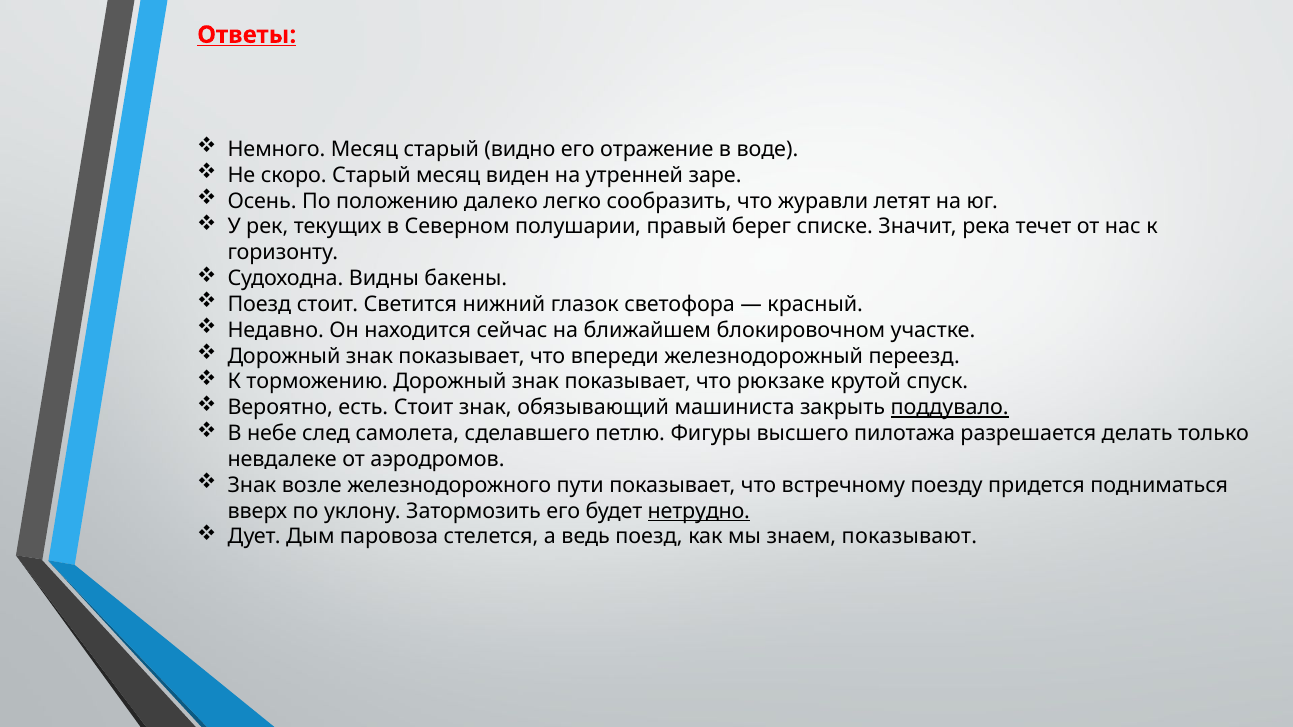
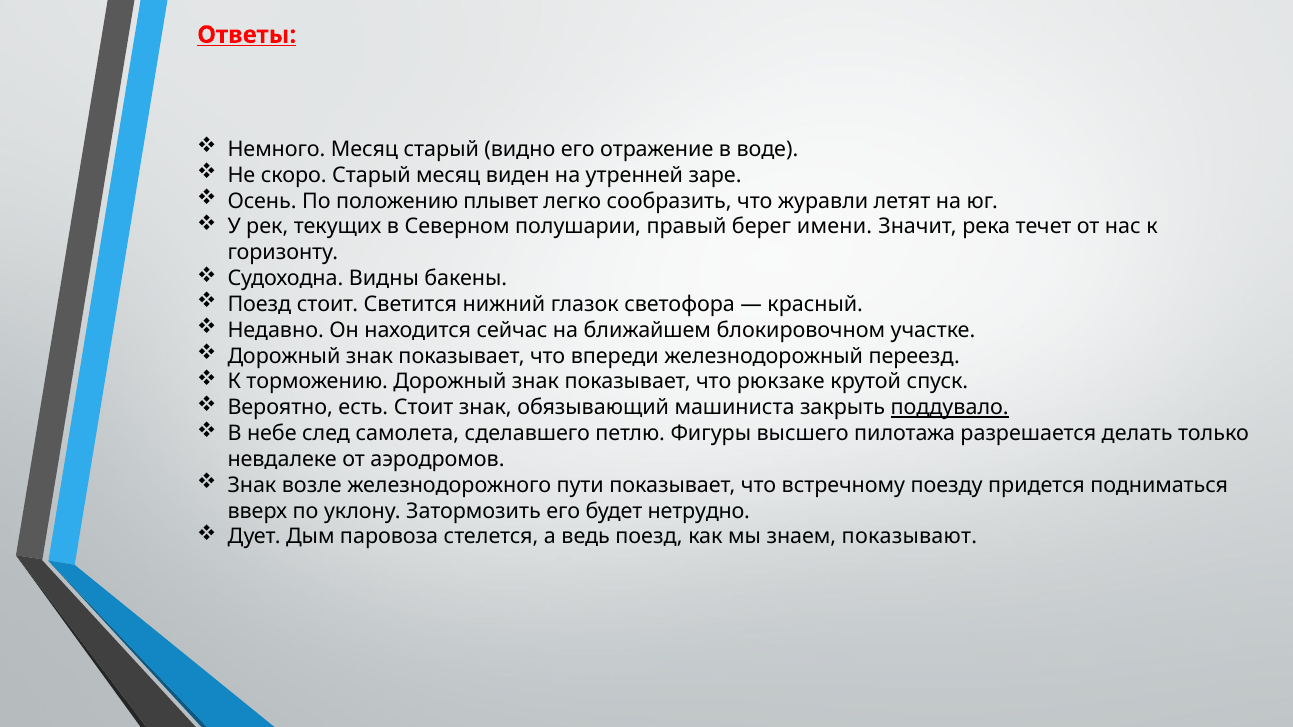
далеко: далеко -> плывет (501, 201)
списке: списке -> имени (835, 227)
нетрудно underline: present -> none (699, 511)
